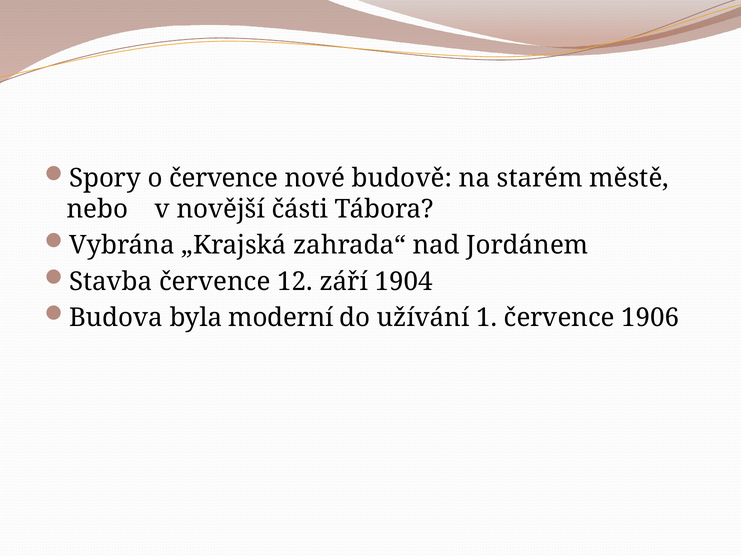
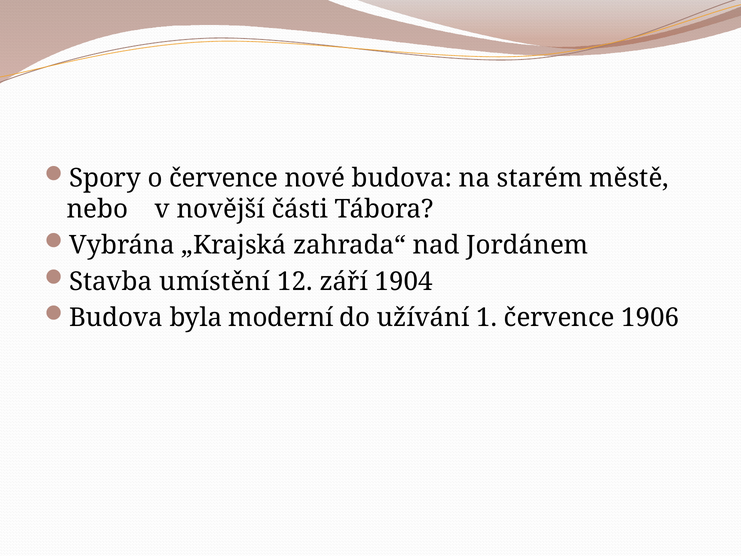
nové budově: budově -> budova (402, 178)
Stavba července: července -> umístění (215, 281)
